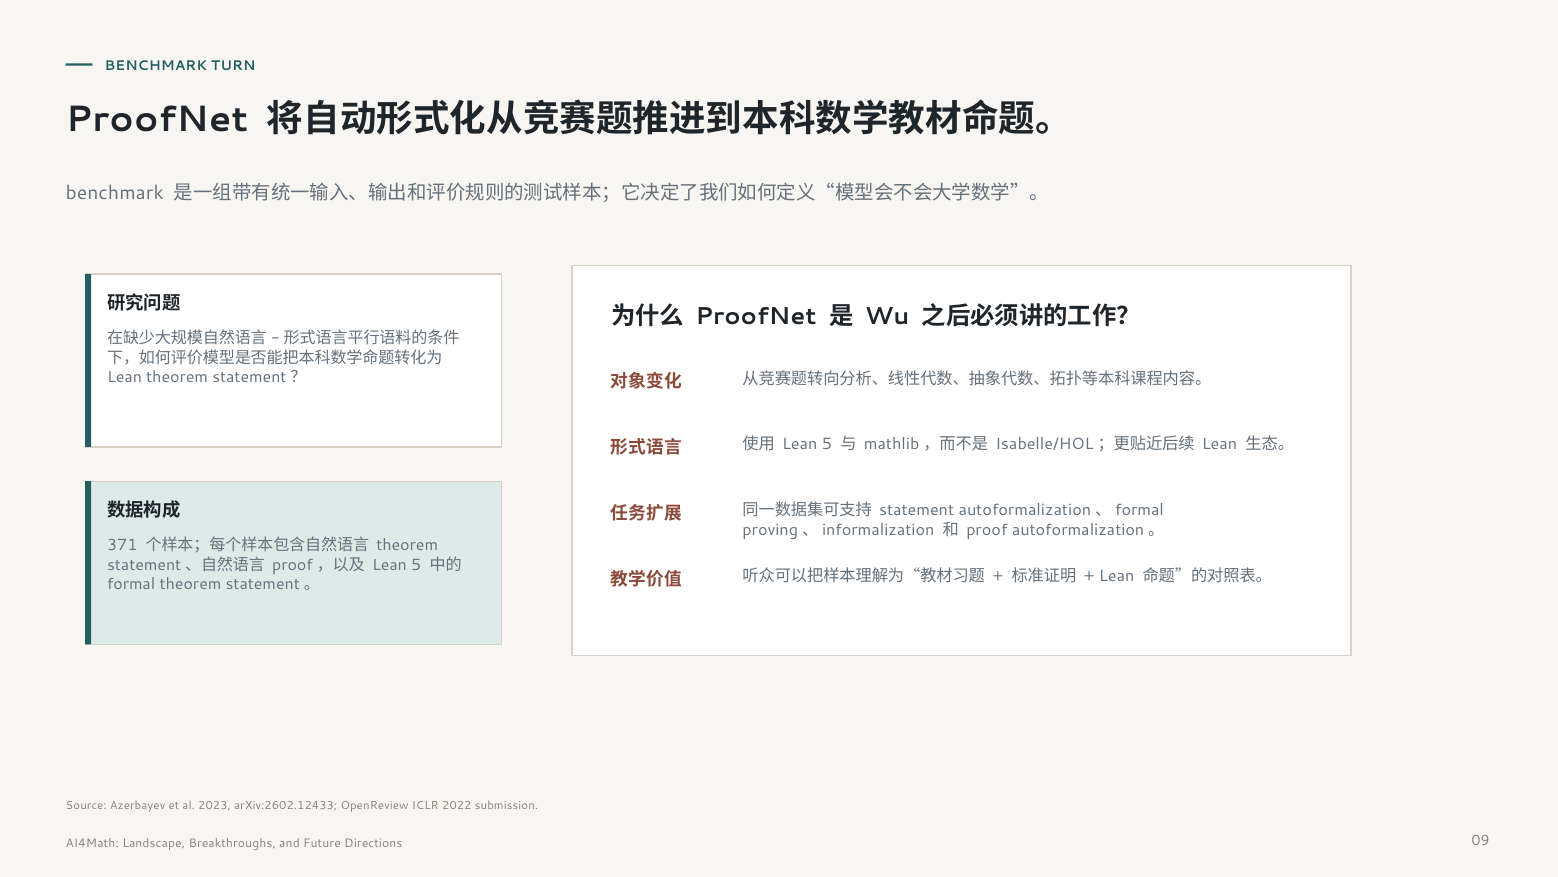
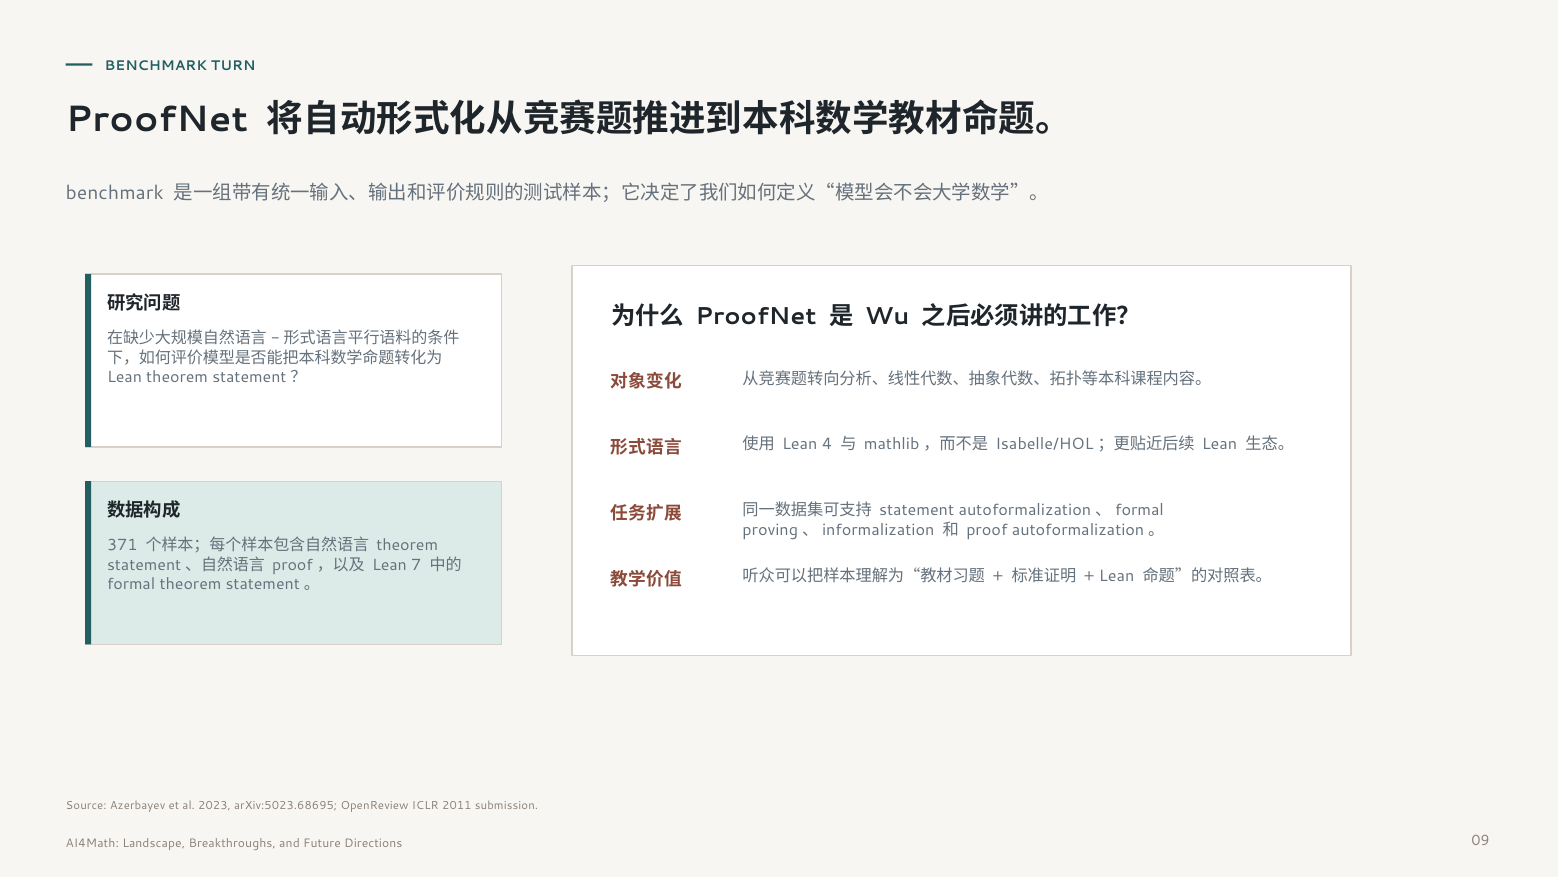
5: 5 -> 4 (827, 444)
5: 5 -> 7 (416, 564)
arXiv:2602.12433: arXiv:2602.12433 -> arXiv:5023.68695 (286, 805)
2022: 2022 -> 2011 (457, 805)
